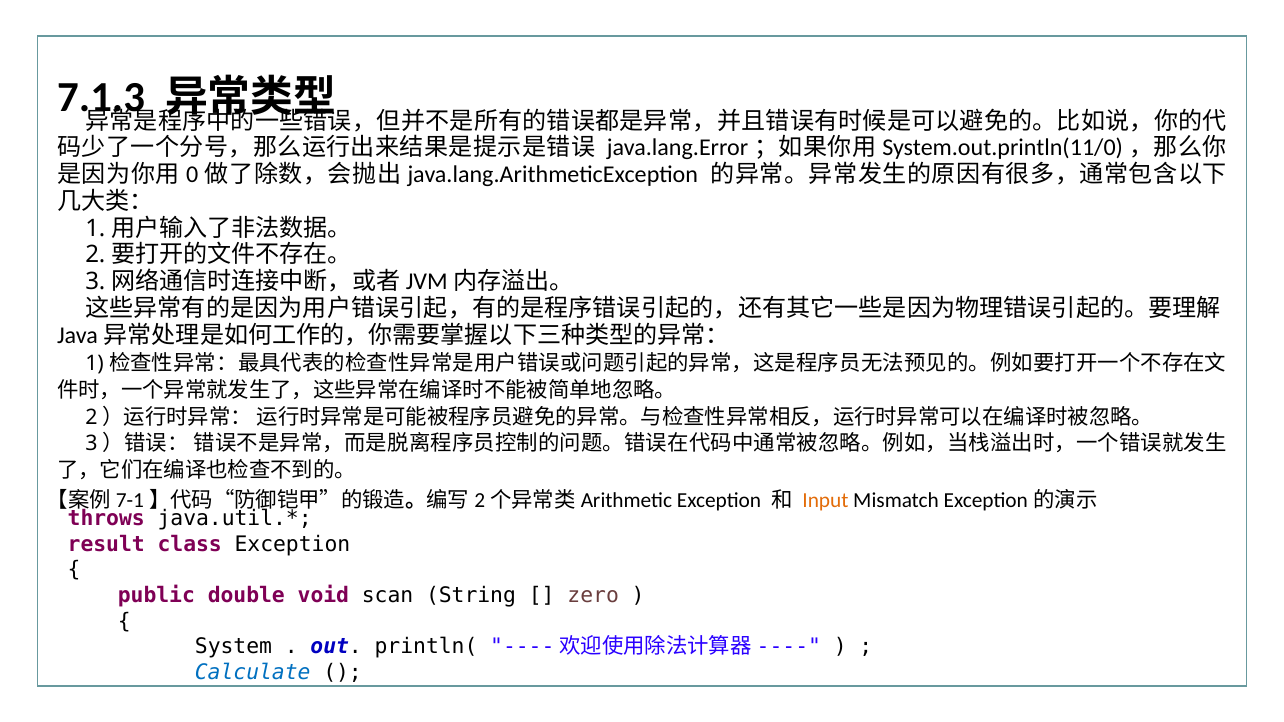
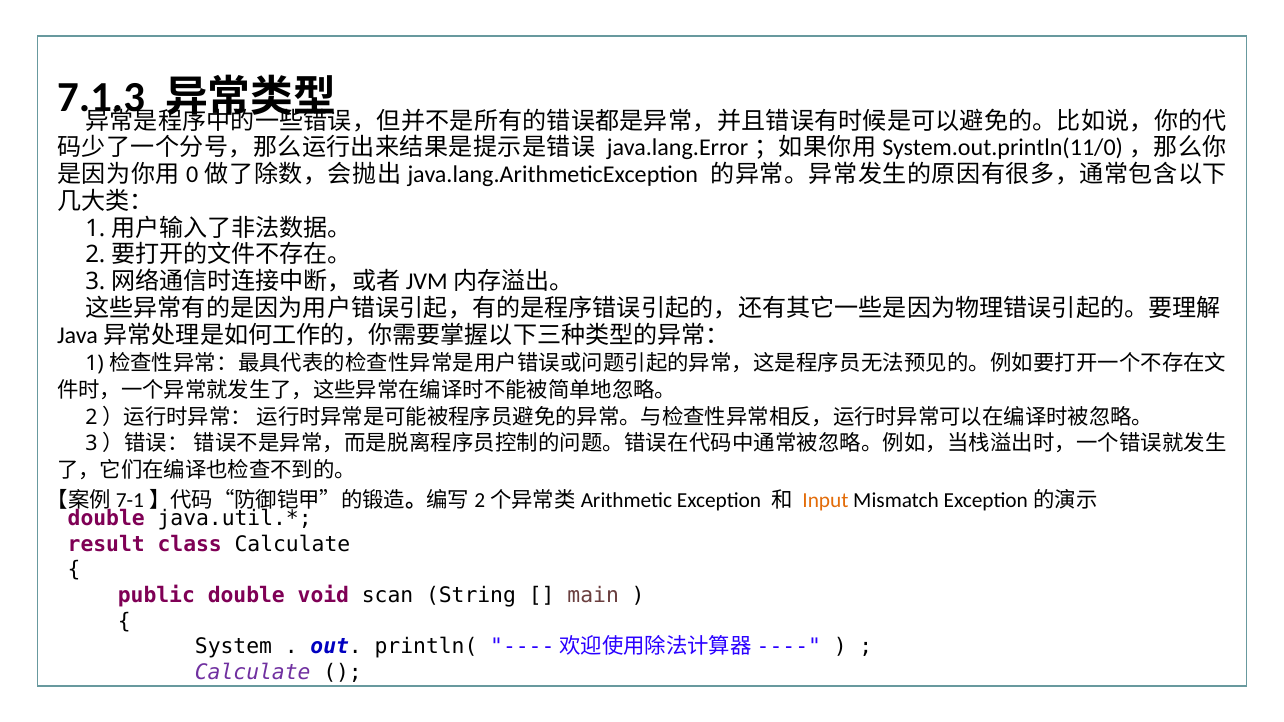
throws: throws -> double (106, 519)
class Exception: Exception -> Calculate (292, 544)
zero: zero -> main (593, 596)
Calculate colour: blue -> purple (253, 673)
